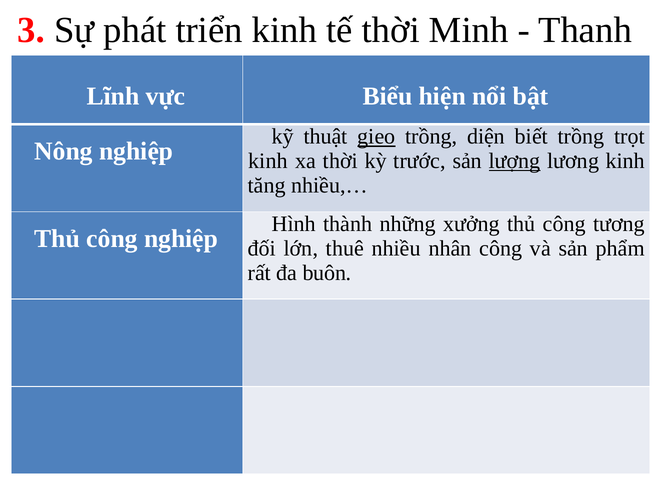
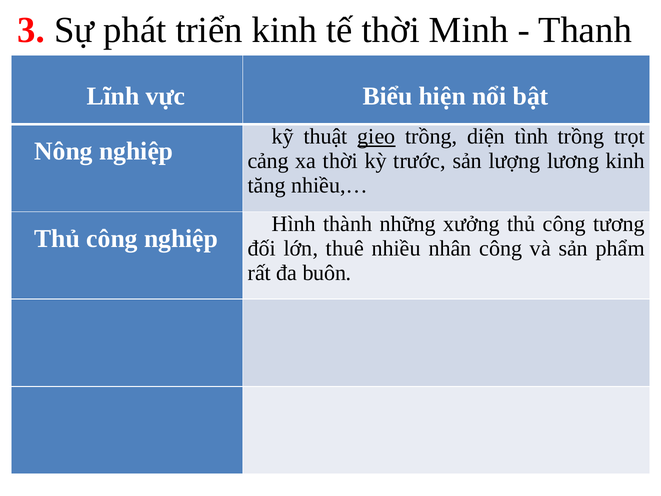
biết: biết -> tình (532, 137)
kinh: kinh -> cảng (268, 161)
lượng underline: present -> none (515, 161)
